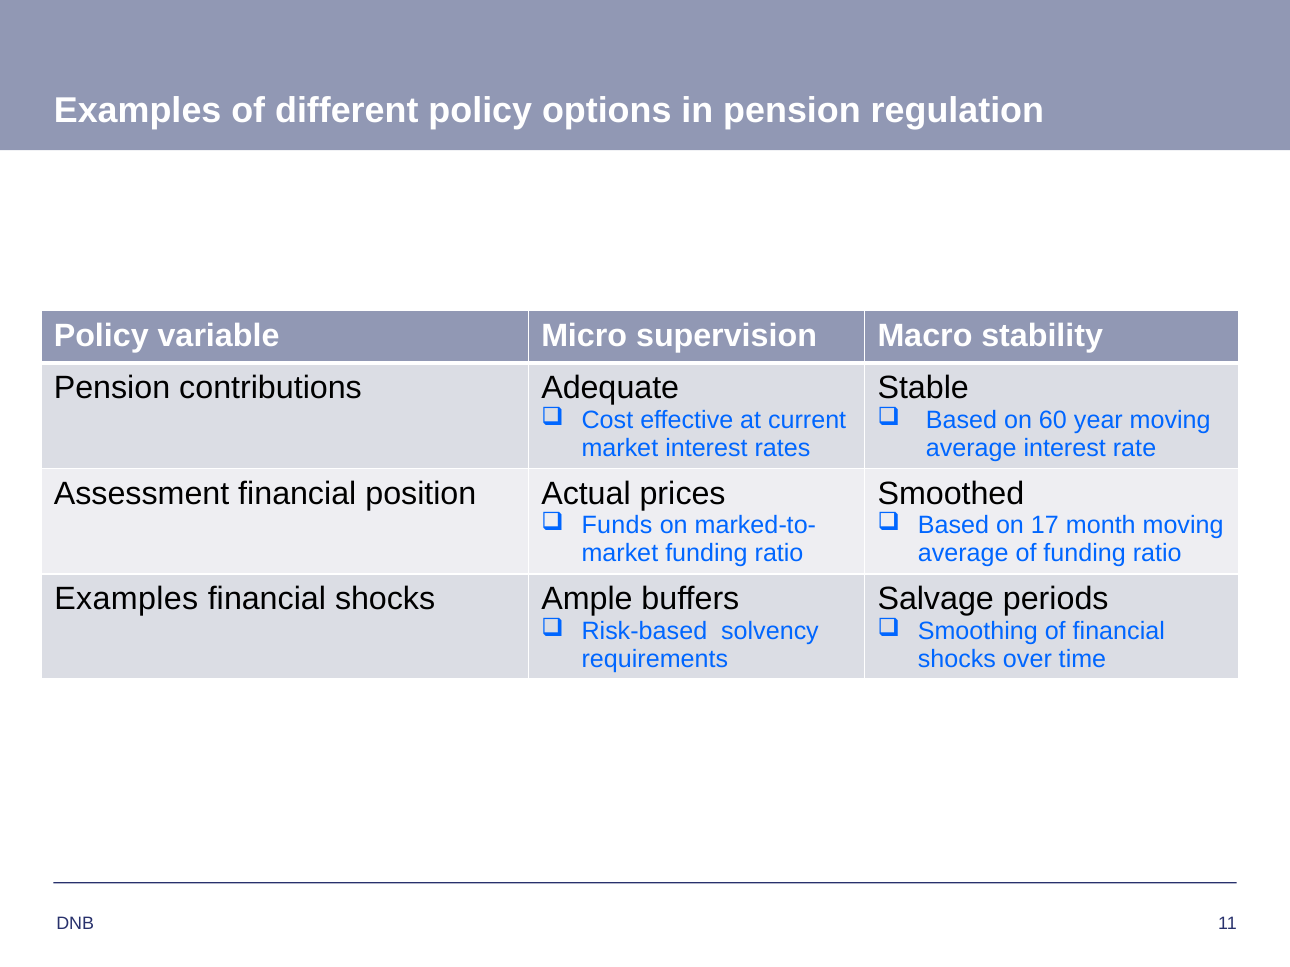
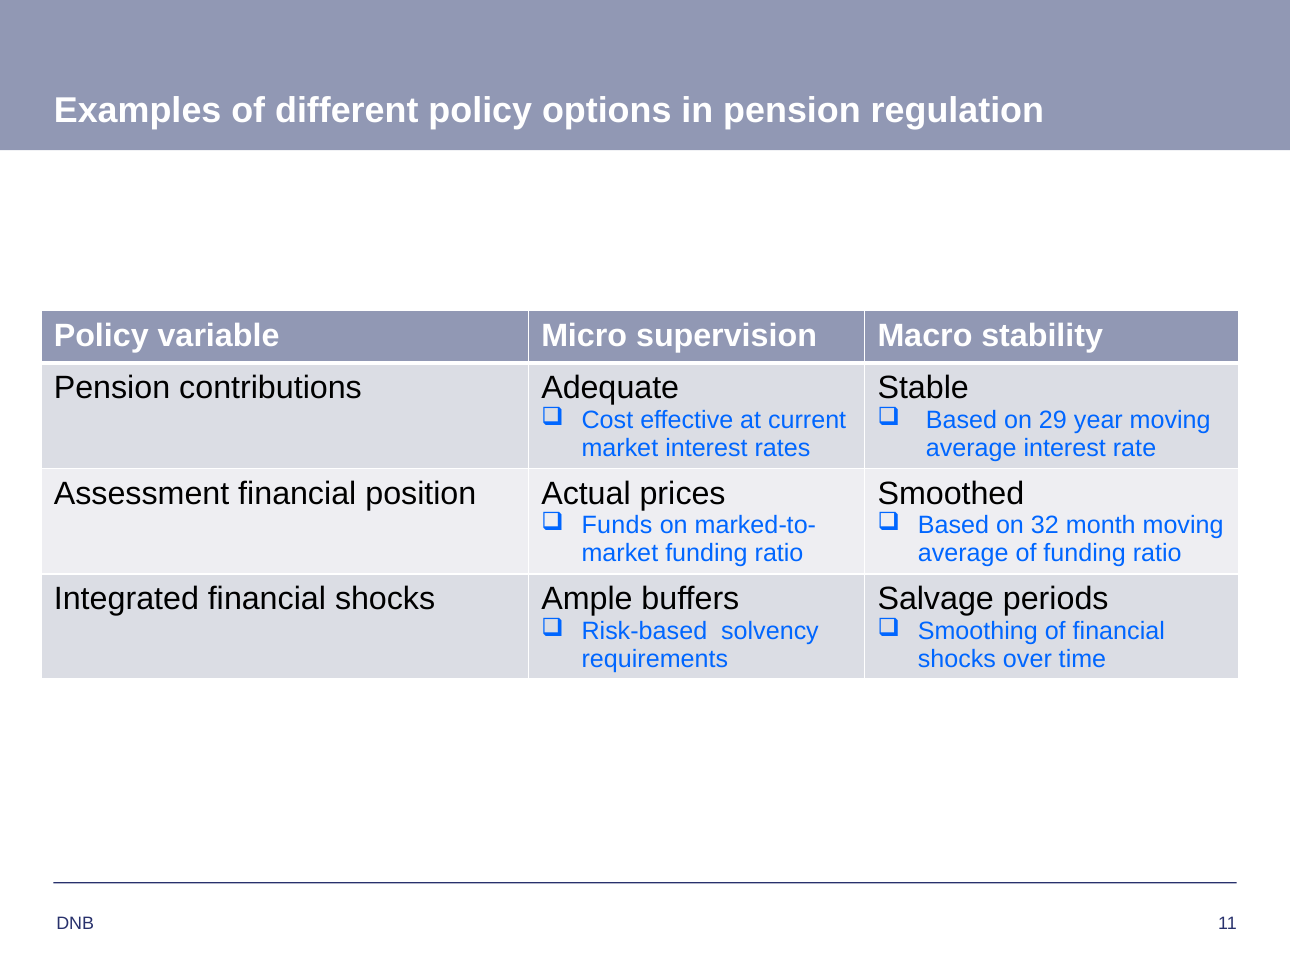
60: 60 -> 29 (1053, 420)
17: 17 -> 32 (1045, 526)
Examples: Examples -> Integrated (126, 599)
